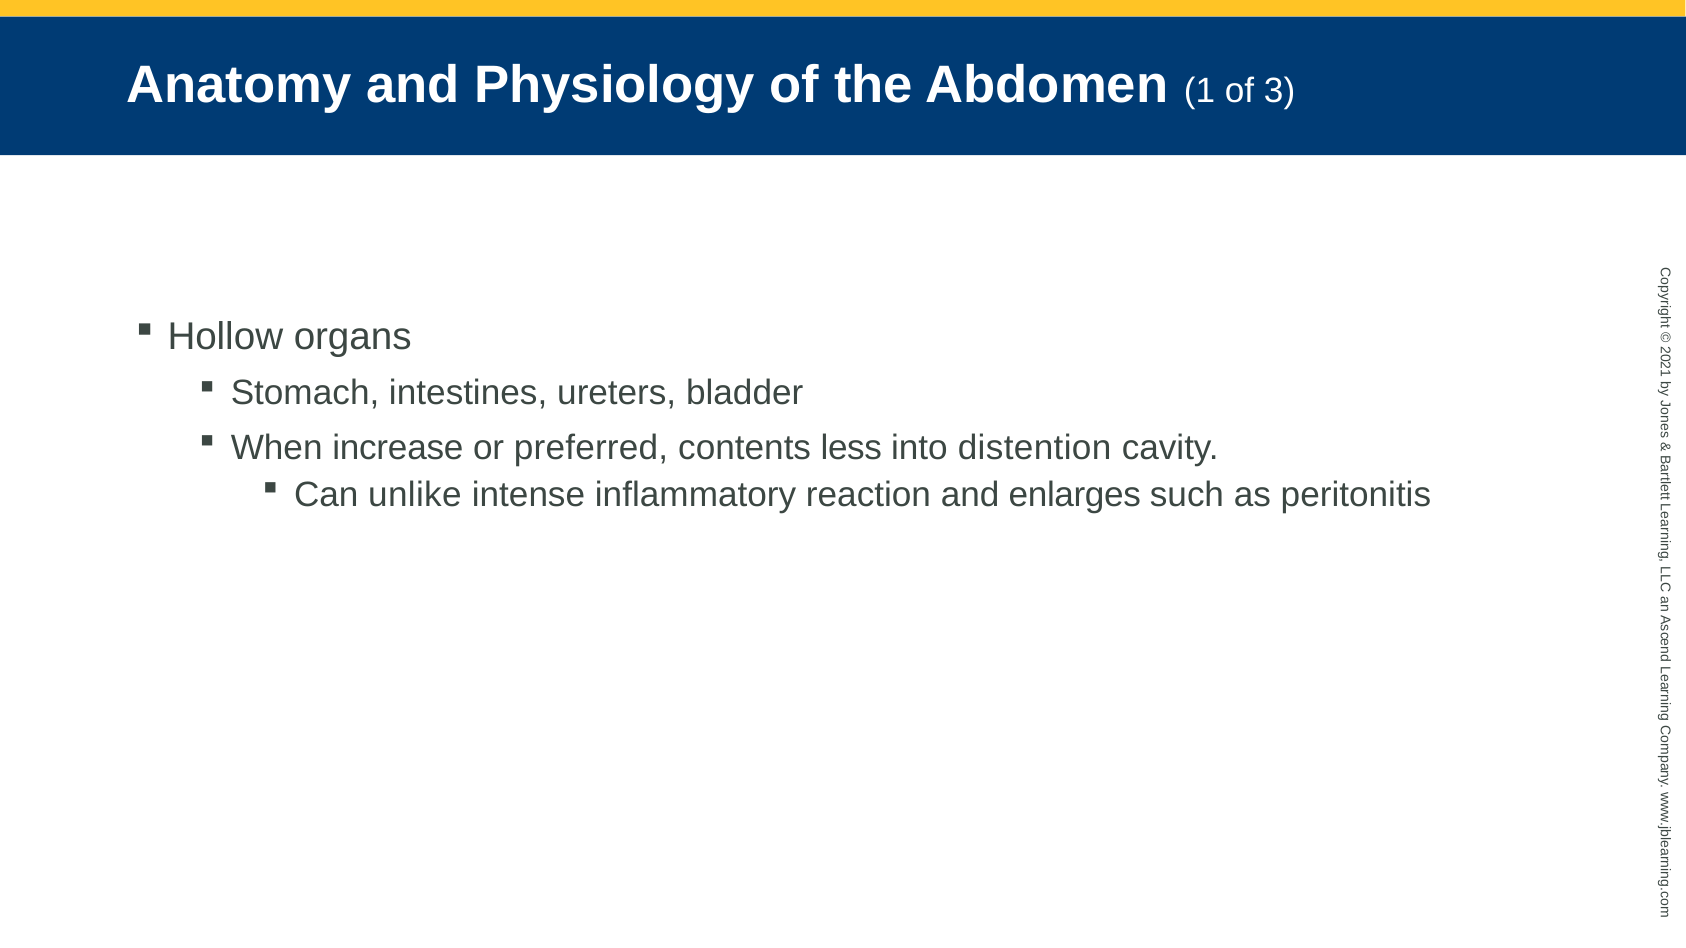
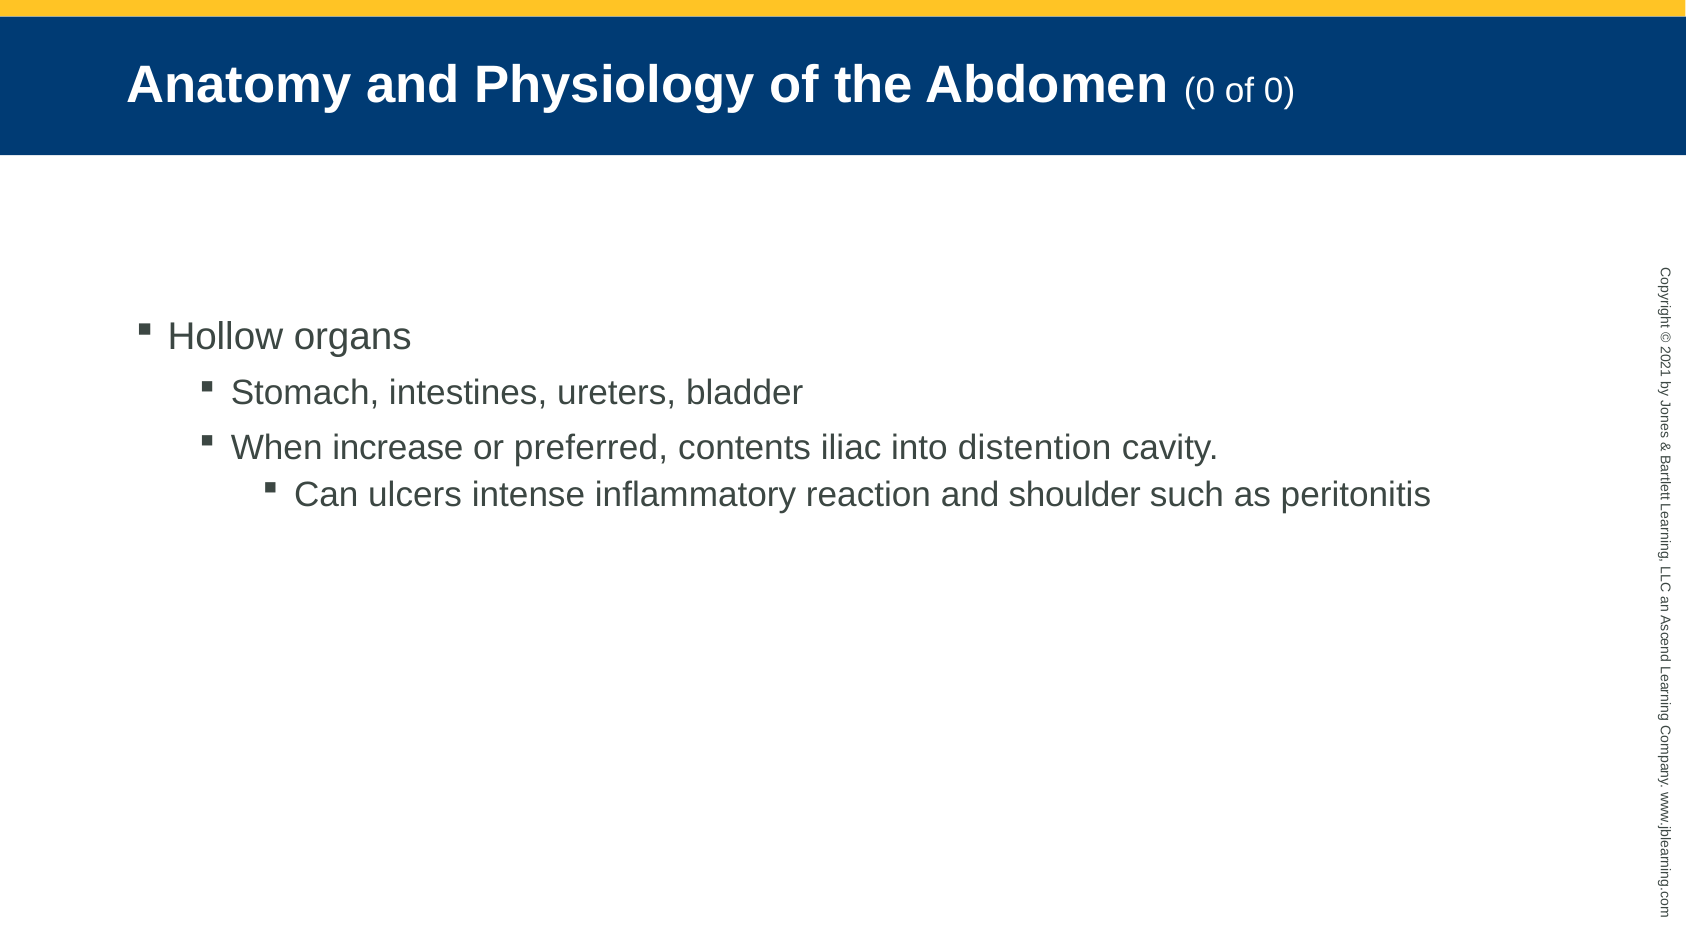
Abdomen 1: 1 -> 0 (1200, 91)
of 3: 3 -> 0 (1280, 91)
less: less -> iliac (851, 448)
unlike: unlike -> ulcers (415, 495)
enlarges: enlarges -> shoulder (1075, 495)
